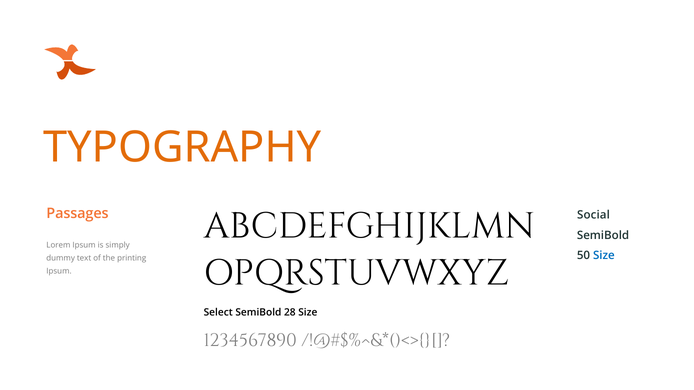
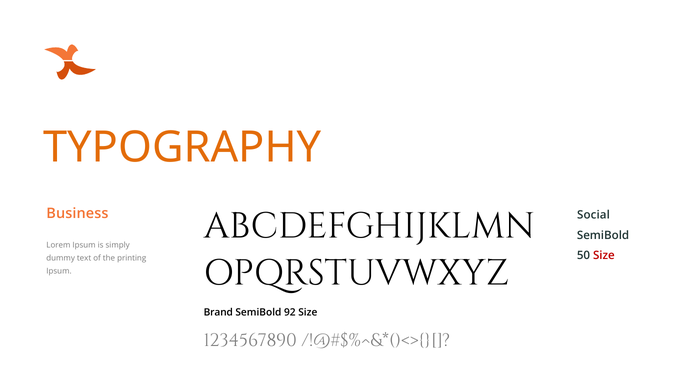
Passages: Passages -> Business (77, 214)
Size colour: blue -> red (604, 256)
Select: Select -> Brand (218, 313)
28: 28 -> 92 (290, 313)
